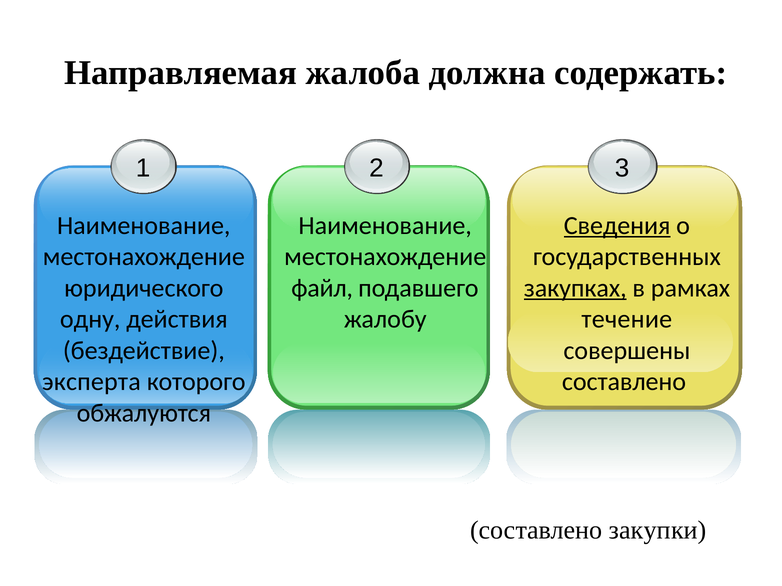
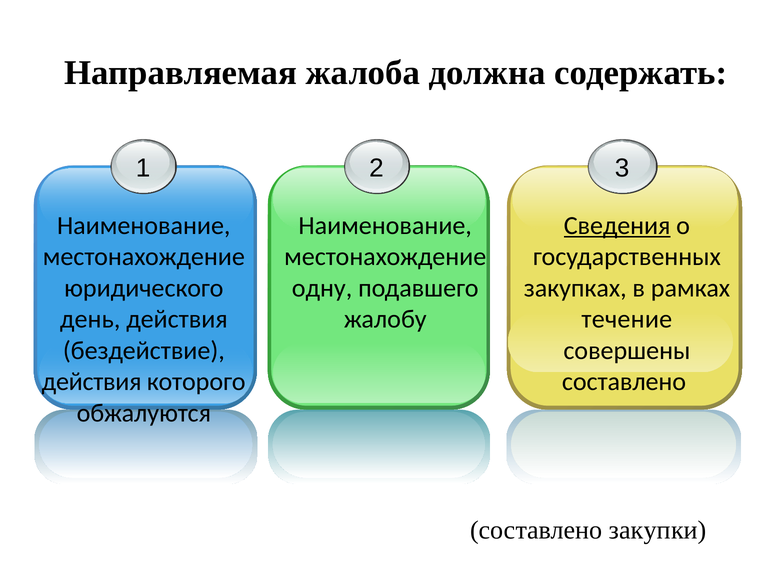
файл: файл -> одну (322, 288)
закупках underline: present -> none (575, 288)
одну: одну -> день (90, 320)
эксперта: эксперта -> действия (92, 382)
